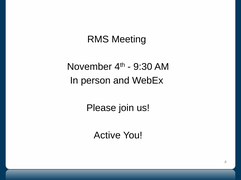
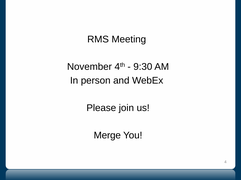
Active: Active -> Merge (107, 136)
